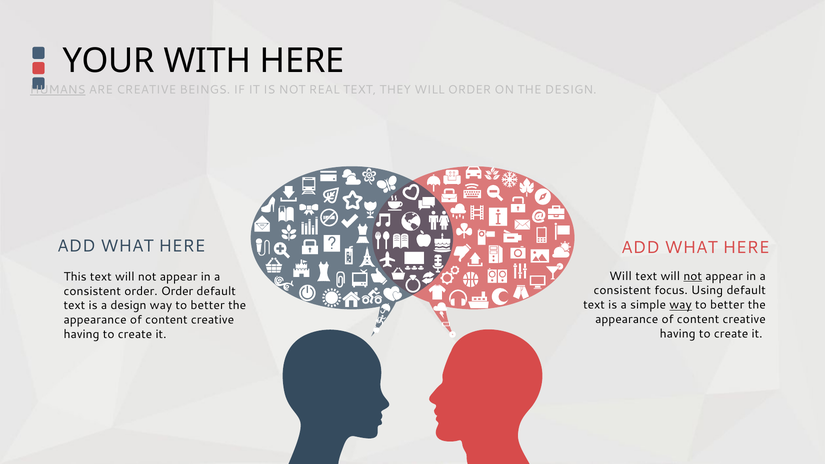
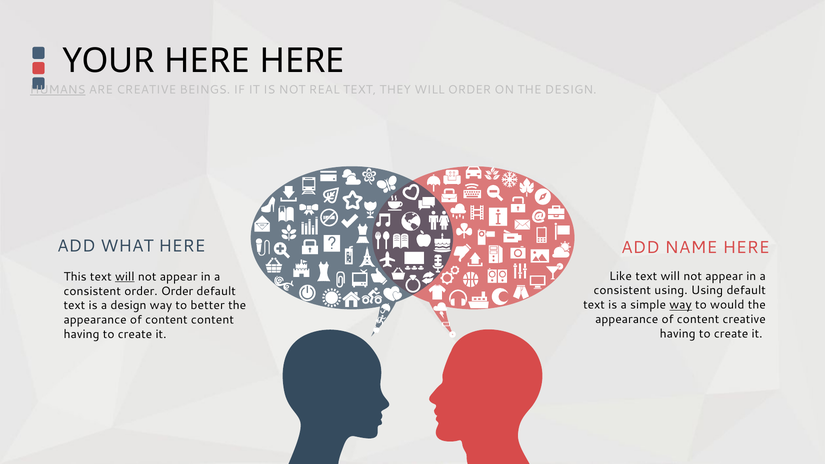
YOUR WITH: WITH -> HERE (207, 61)
HERE ADD WHAT: WHAT -> NAME (691, 248)
Will: Will -> Like (621, 276)
not underline: present -> none (693, 276)
will underline: none -> present (125, 277)
consistent focus: focus -> using (671, 291)
better: better -> would (727, 305)
creative: creative -> content (212, 320)
